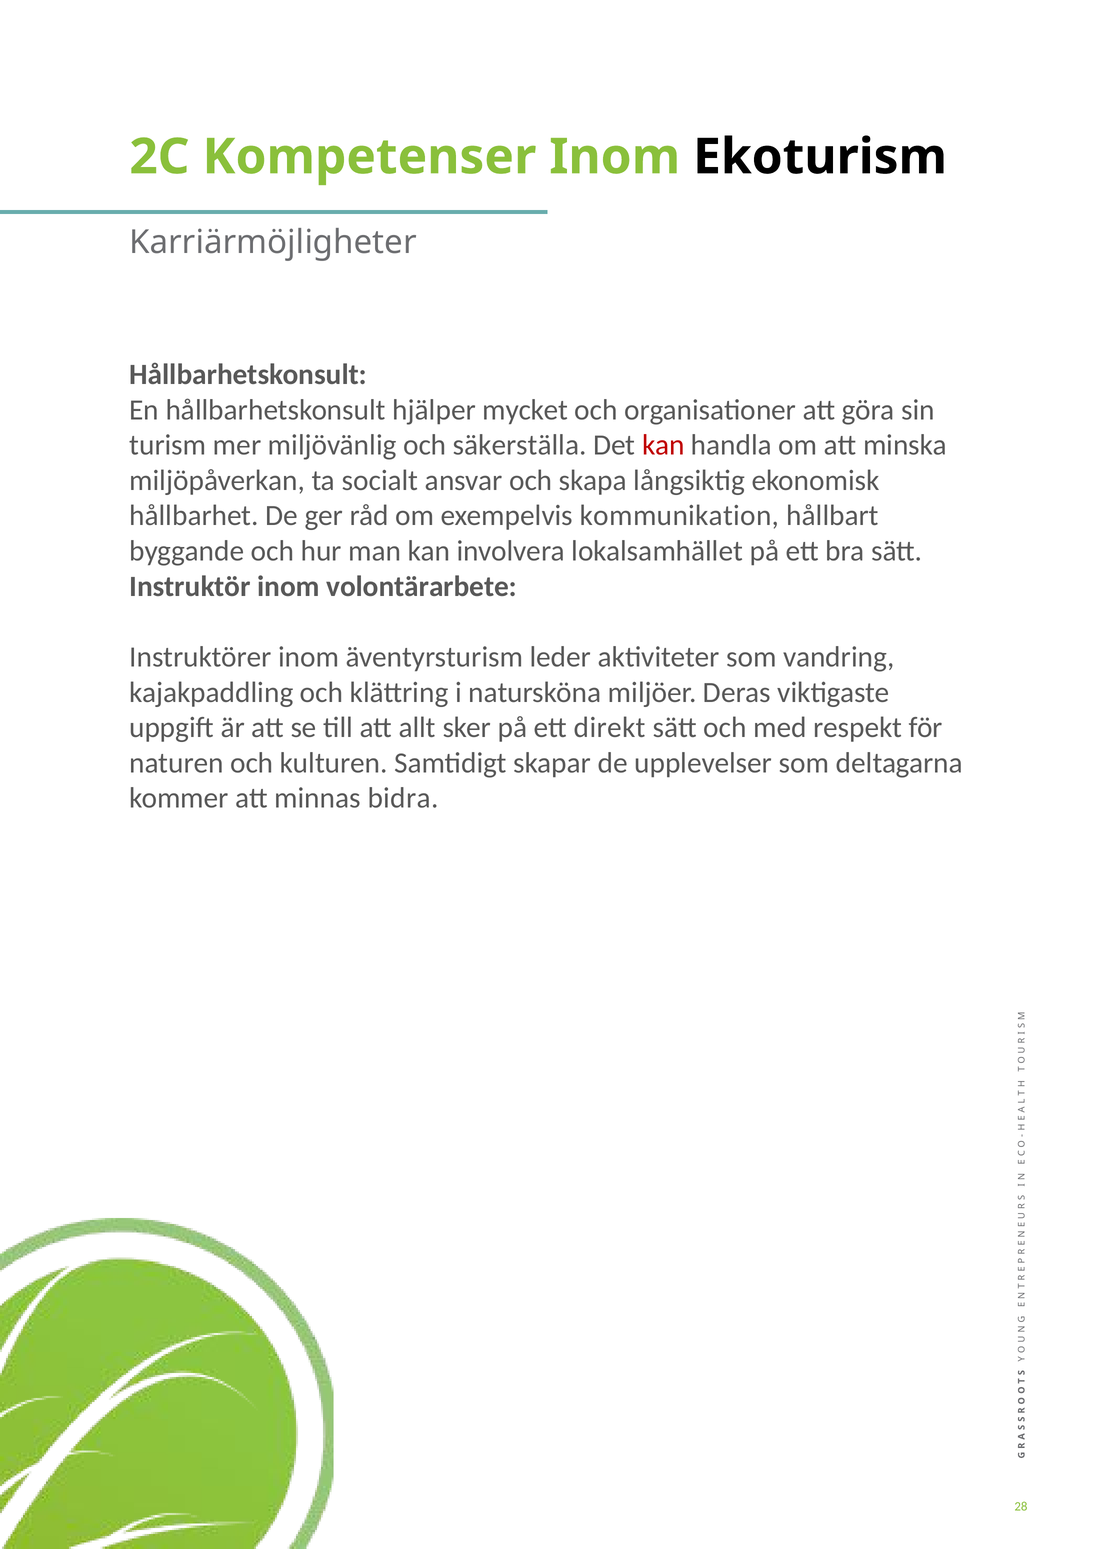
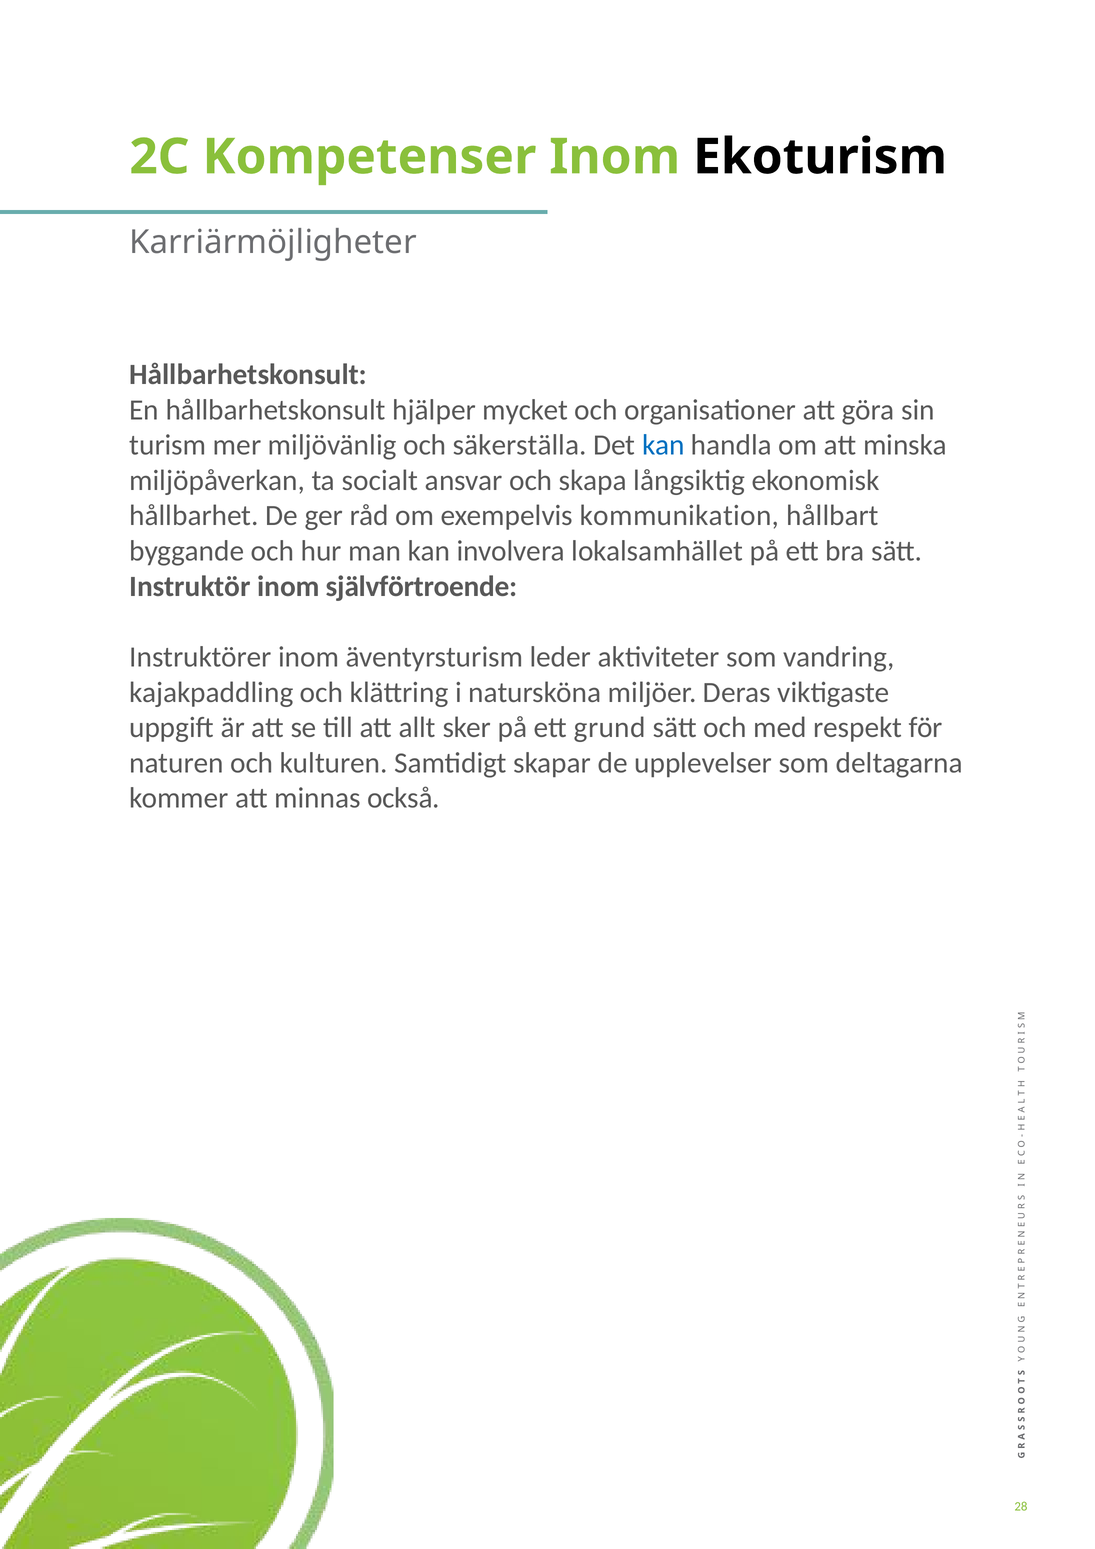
kan colour: red -> blue (663, 445)
volontärarbete: volontärarbete -> självförtroende (422, 586)
direkt: direkt -> grund (610, 727)
bidra: bidra -> också (403, 798)
